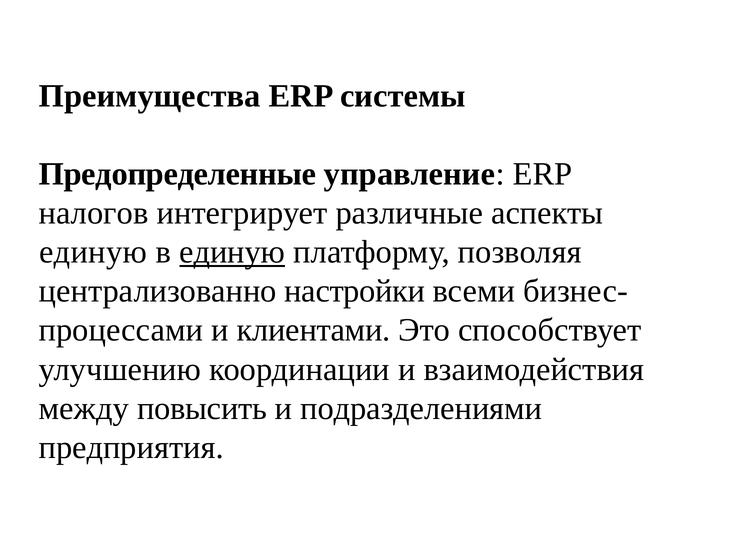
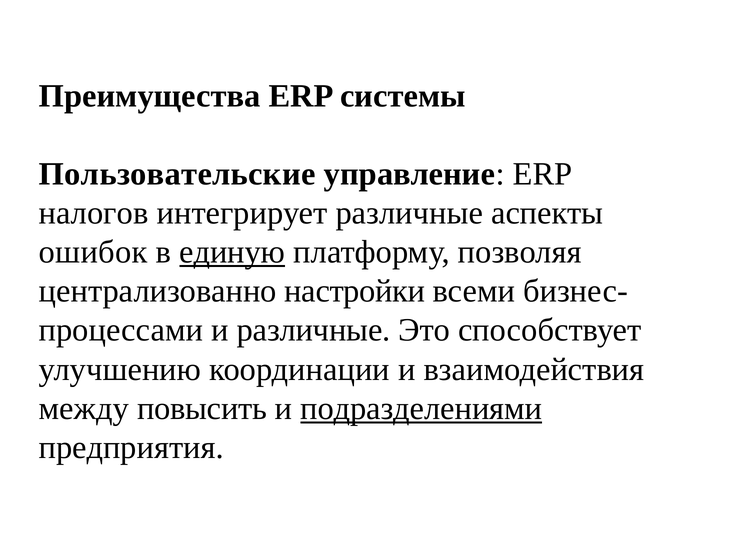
Предопределенные: Предопределенные -> Пользовательские (177, 174)
единую: единую -> ошибок (93, 252)
и клиентами: клиентами -> различные (314, 330)
подразделениями underline: none -> present (421, 408)
